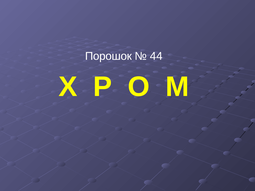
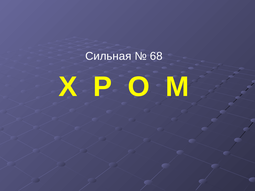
Порошок: Порошок -> Сильная (108, 56)
44: 44 -> 68 (156, 56)
